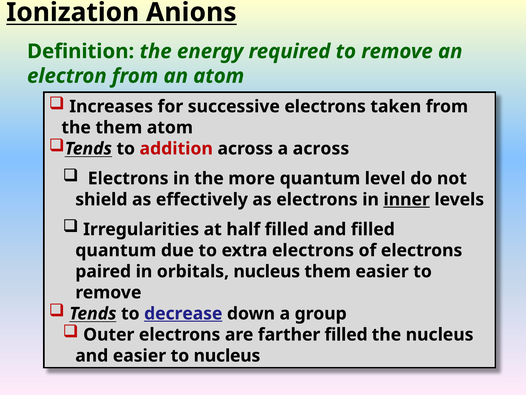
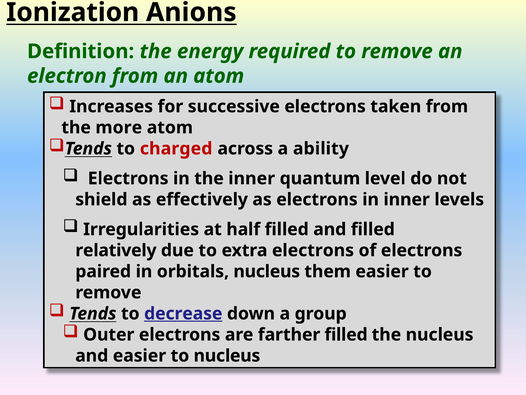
the them: them -> more (119, 127)
addition: addition -> charged (176, 148)
a across: across -> ability (321, 148)
the more: more -> inner (252, 178)
inner underline: present -> none (407, 199)
quantum: quantum -> relatively (116, 250)
